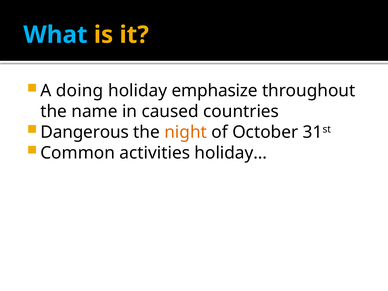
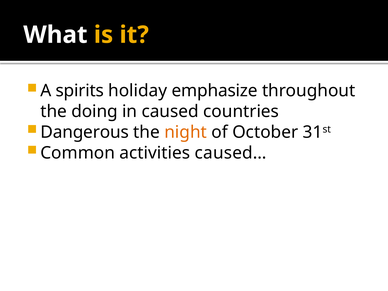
What colour: light blue -> white (55, 35)
doing: doing -> spirits (80, 91)
name: name -> doing (95, 111)
holiday…: holiday… -> caused… (231, 153)
